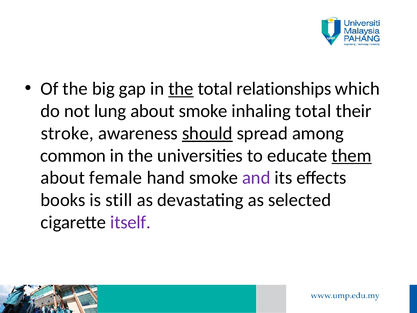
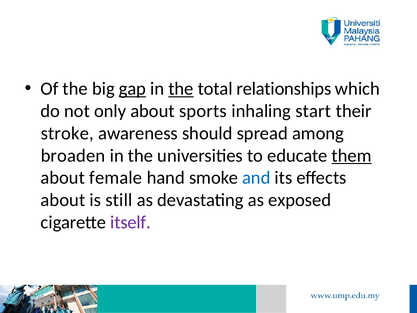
gap underline: none -> present (133, 89)
lung: lung -> only (110, 111)
about smoke: smoke -> sports (203, 111)
inhaling total: total -> start (313, 111)
should underline: present -> none (207, 133)
common: common -> broaden (73, 155)
and colour: purple -> blue (256, 178)
books: books -> about (63, 200)
selected: selected -> exposed (300, 200)
